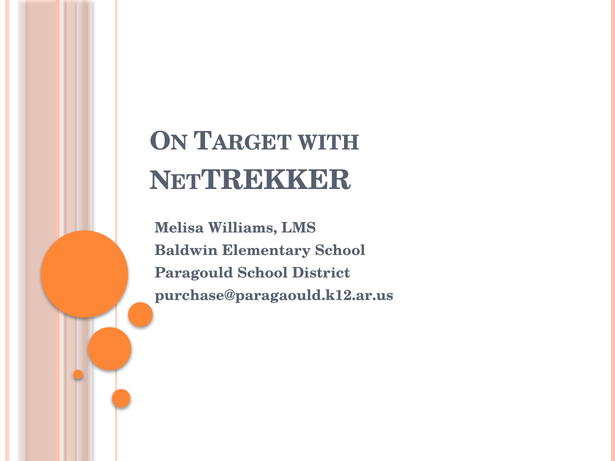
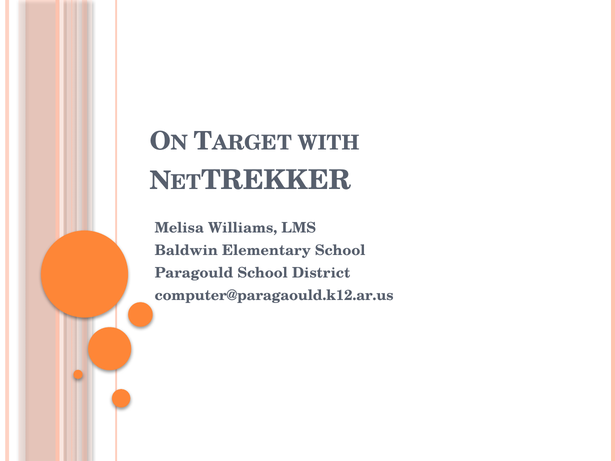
purchase@paragaould.k12.ar.us: purchase@paragaould.k12.ar.us -> computer@paragaould.k12.ar.us (274, 296)
